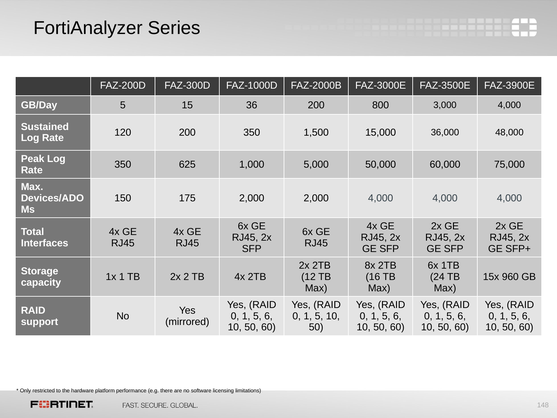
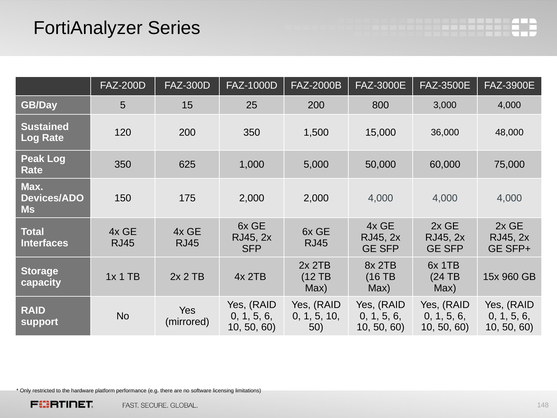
36: 36 -> 25 (252, 105)
